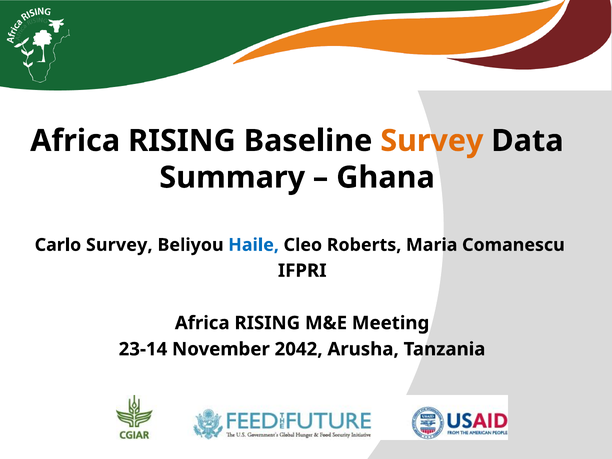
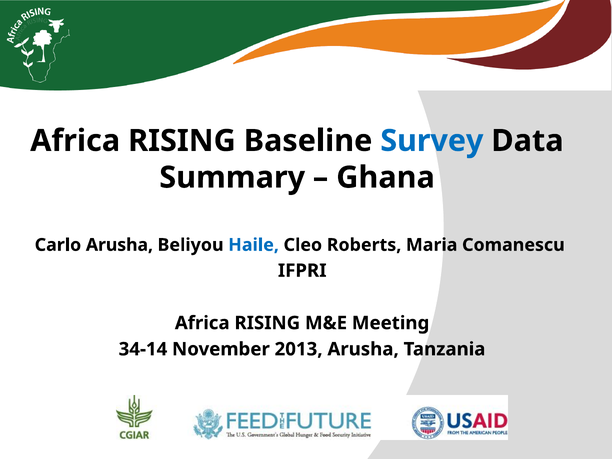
Survey colour: orange -> blue (432, 141)
Carlo Survey: Survey -> Arusha (119, 245)
23-14: 23-14 -> 34-14 (143, 349)
2042: 2042 -> 2013 (299, 349)
